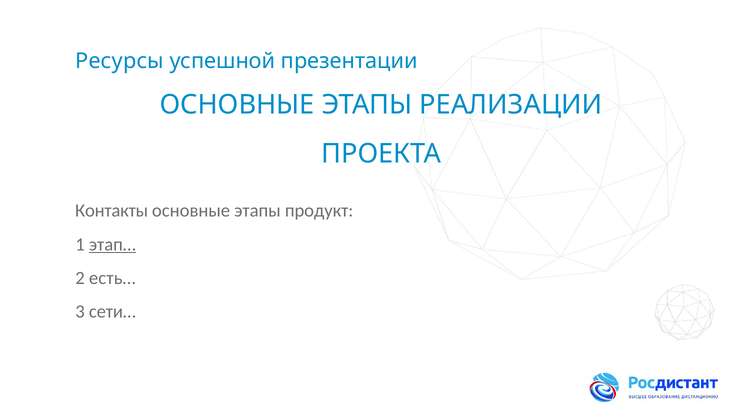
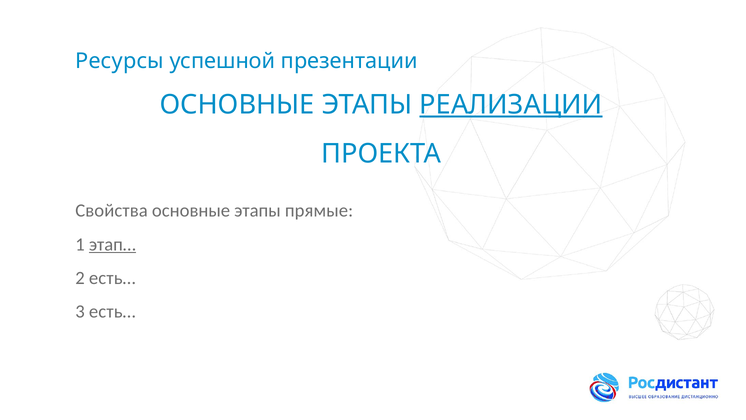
РЕАЛИЗАЦИИ underline: none -> present (511, 105)
Контакты: Контакты -> Свойства (111, 211)
продукт: продукт -> прямые (319, 211)
3 сети…: сети… -> есть… (112, 311)
